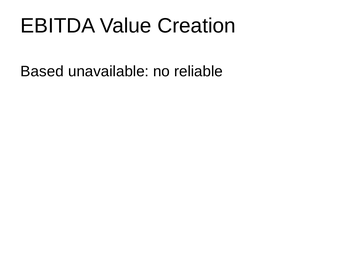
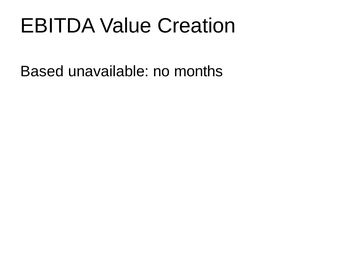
reliable: reliable -> months (199, 71)
